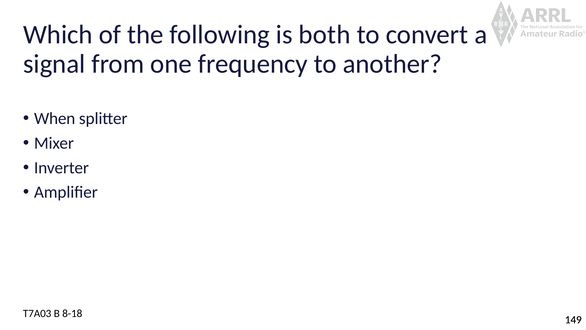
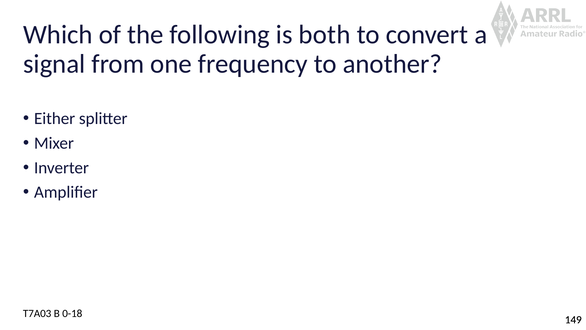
When: When -> Either (55, 118)
8-18: 8-18 -> 0-18 (72, 313)
